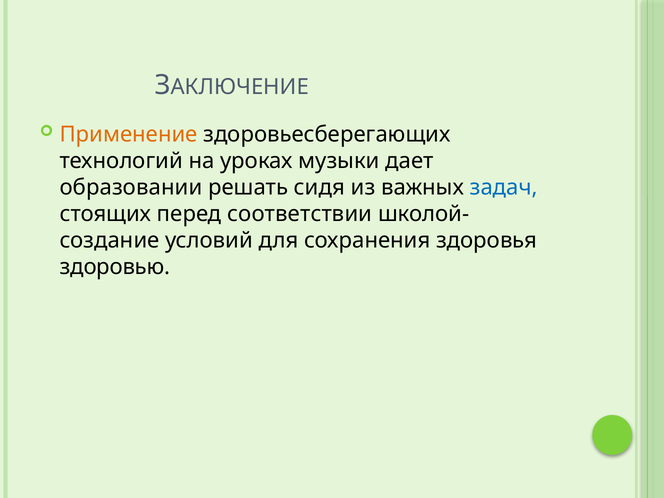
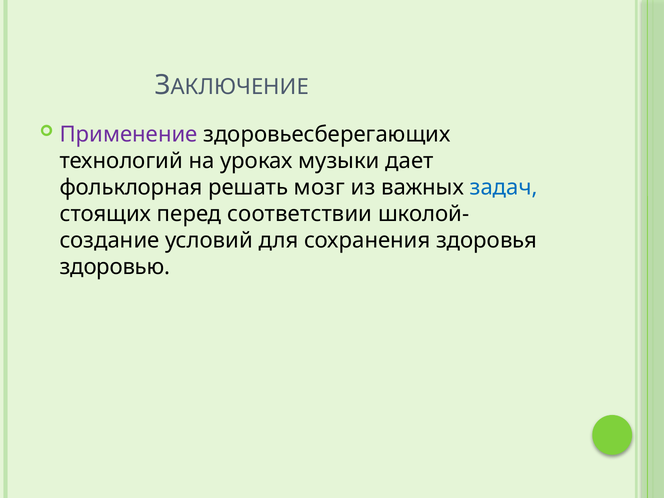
Применение colour: orange -> purple (129, 134)
образовании: образовании -> фольклорная (131, 187)
сидя: сидя -> мозг (319, 187)
